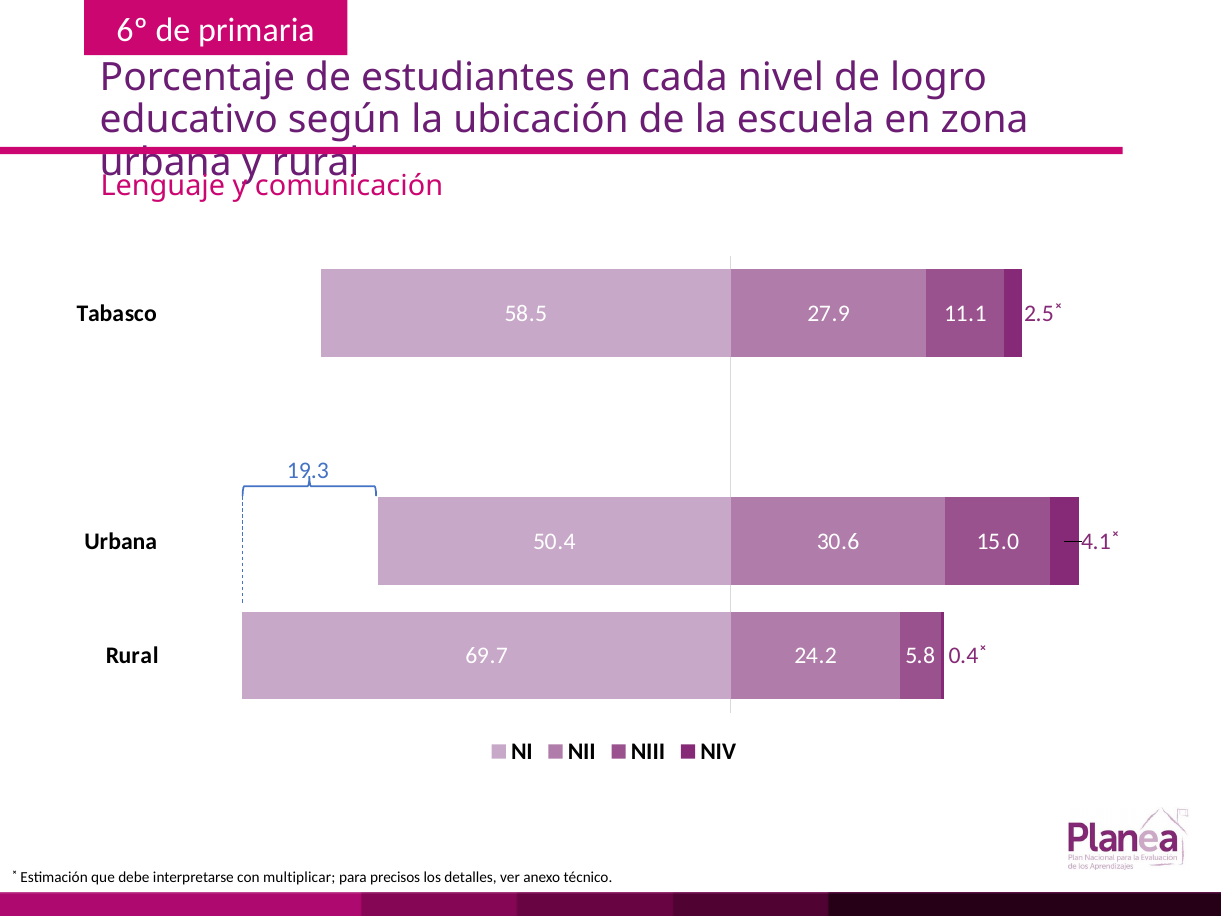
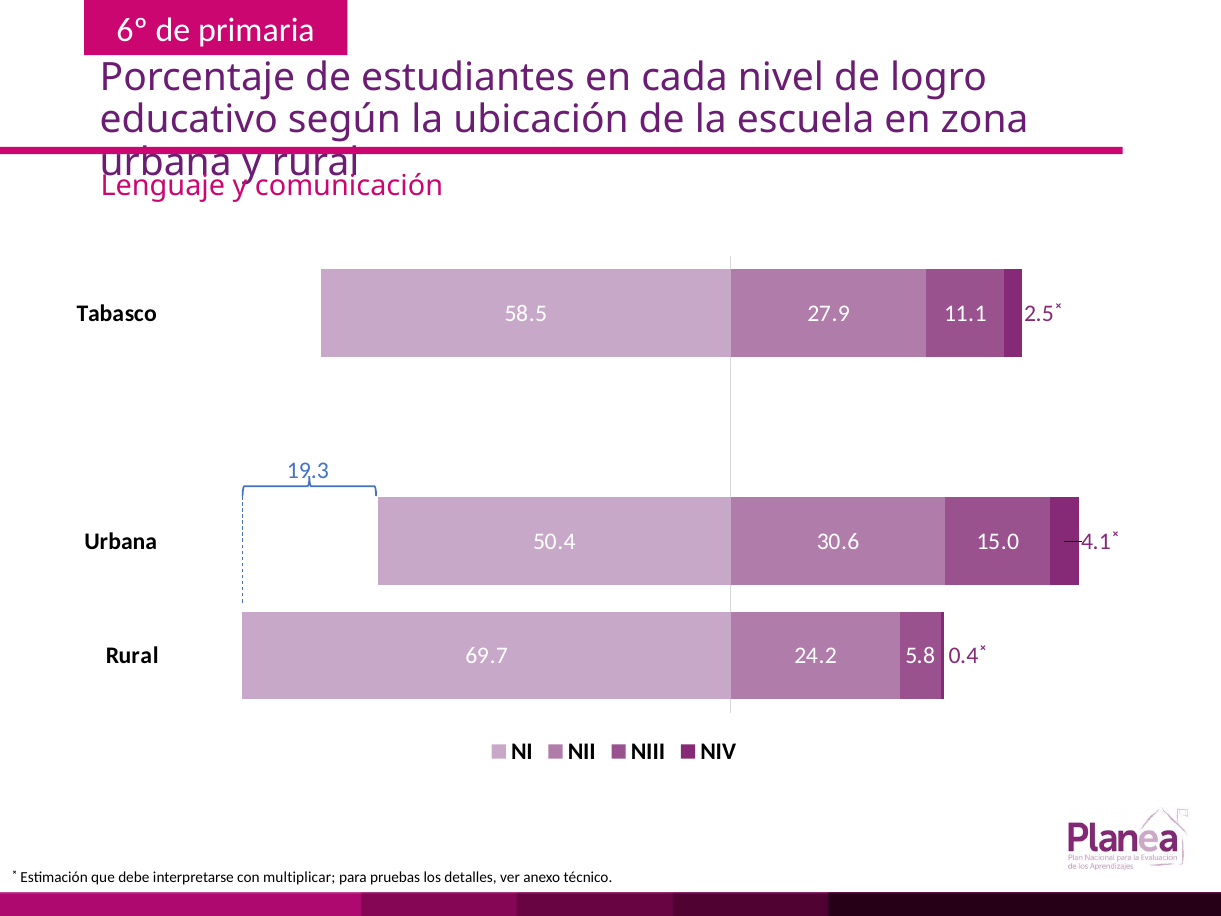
precisos: precisos -> pruebas (395, 878)
